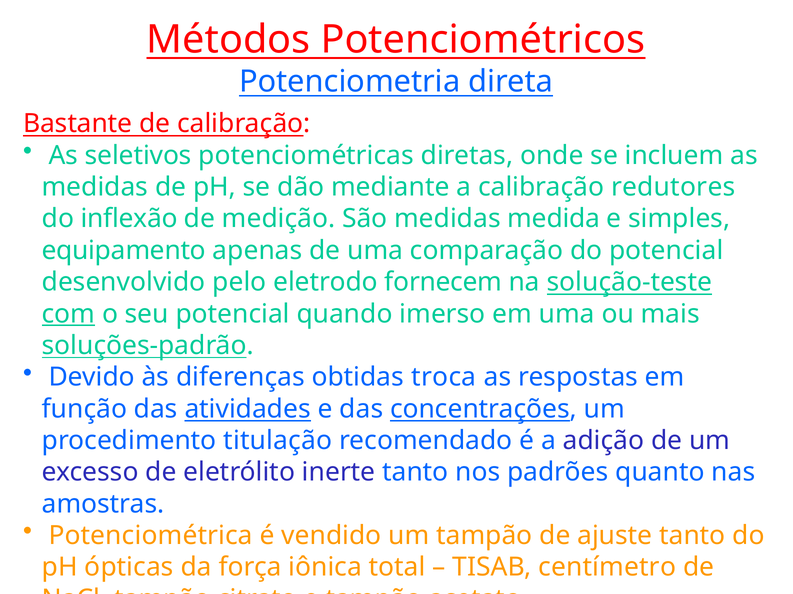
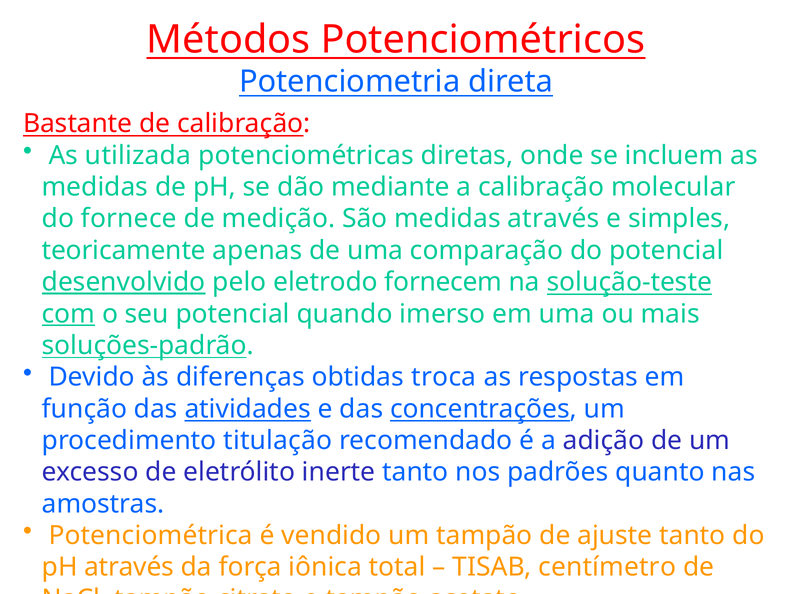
seletivos: seletivos -> utilizada (138, 156)
redutores: redutores -> molecular (673, 187)
inflexão: inflexão -> fornece (129, 219)
medidas medida: medida -> através (553, 219)
equipamento: equipamento -> teoricamente (124, 251)
desenvolvido underline: none -> present (124, 282)
pH ópticas: ópticas -> através (129, 568)
